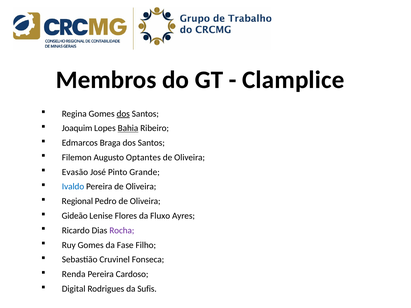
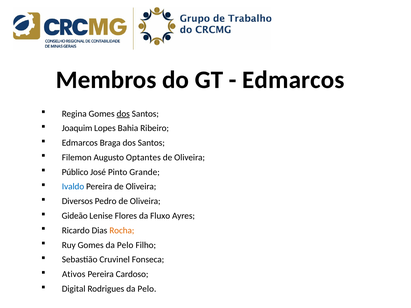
Clamplice: Clamplice -> Edmarcos (293, 80)
Bahia underline: present -> none (128, 128)
Evasão: Evasão -> Público (75, 172)
Regional: Regional -> Diversos (77, 201)
Rocha colour: purple -> orange (122, 231)
Gomes da Fase: Fase -> Pelo (125, 245)
Renda: Renda -> Ativos (74, 274)
Rodrigues da Sufis: Sufis -> Pelo (147, 289)
